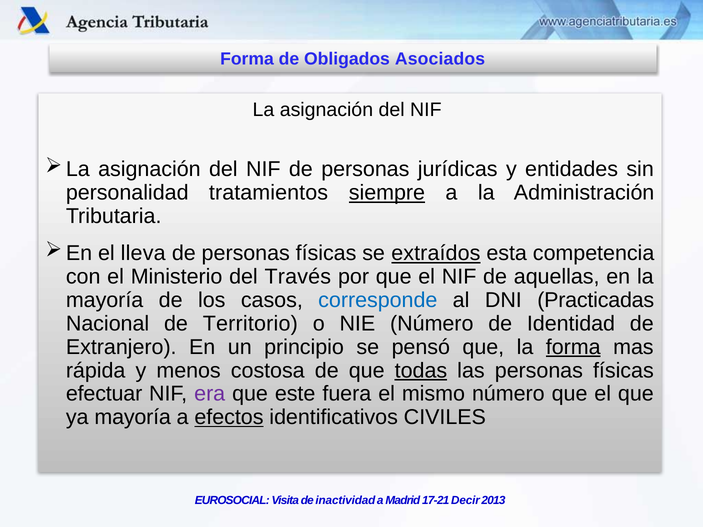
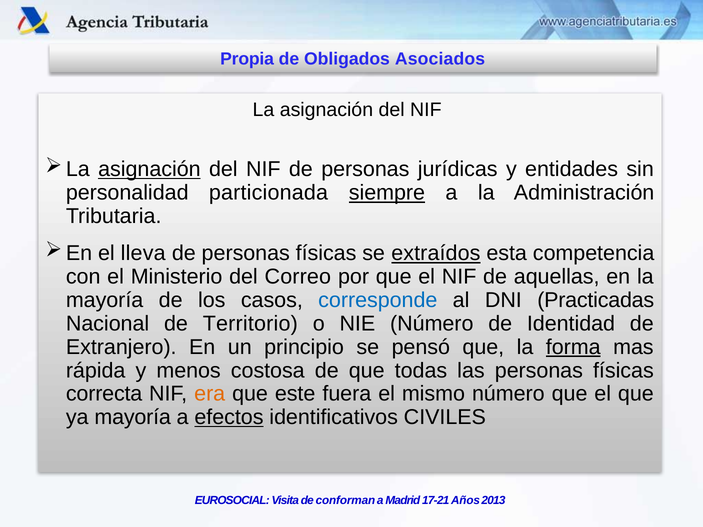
Forma: Forma -> Propia (247, 59)
asignación underline: none -> present (149, 169)
tratamientos: tratamientos -> particionada (268, 193)
Través: Través -> Correo (298, 277)
todas underline: present -> none (421, 371)
efectuar: efectuar -> correcta (104, 394)
era colour: purple -> orange (210, 394)
inactividad: inactividad -> conforman (345, 501)
Decir: Decir -> Años (465, 501)
